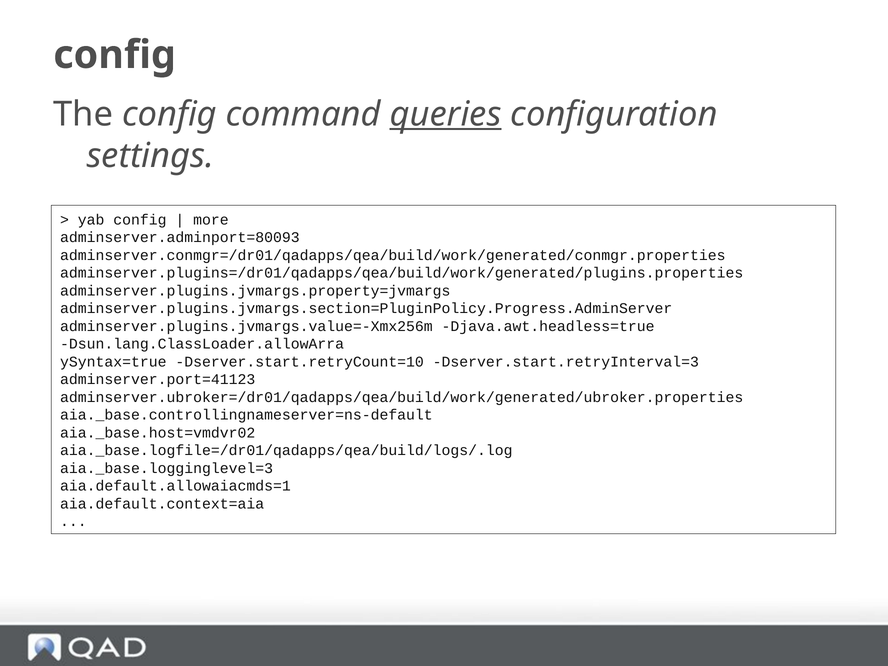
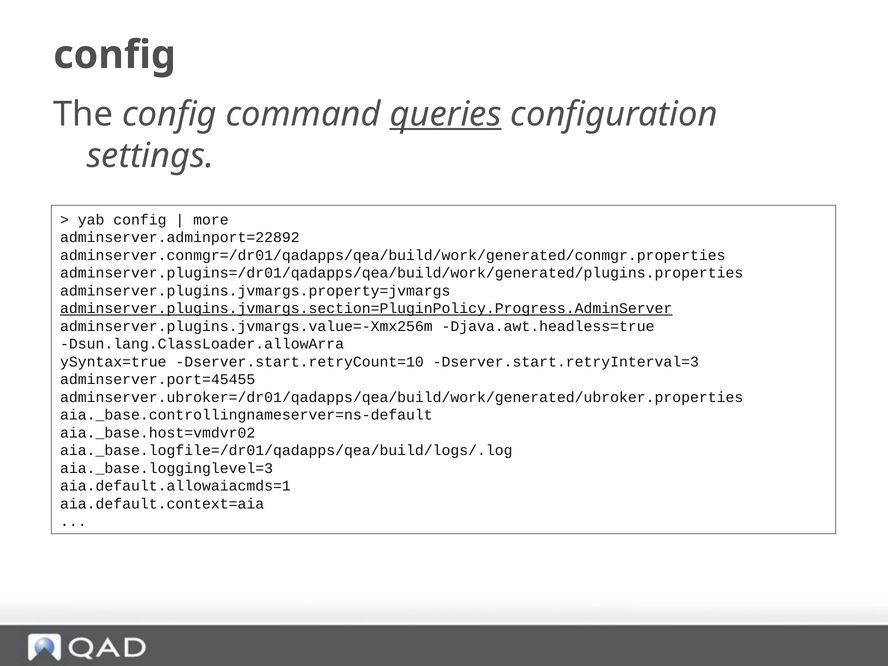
adminserver.adminport=80093: adminserver.adminport=80093 -> adminserver.adminport=22892 (180, 237)
adminserver.plugins.jvmargs.section=PluginPolicy.Progress.AdminServer underline: none -> present (366, 308)
adminserver.port=41123: adminserver.port=41123 -> adminserver.port=45455 (158, 380)
